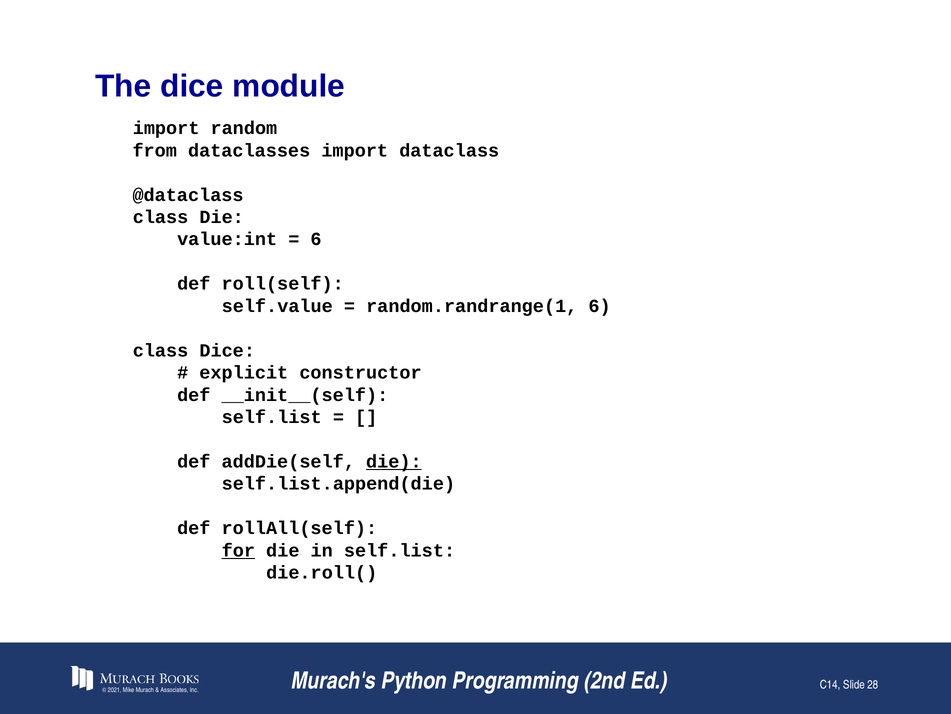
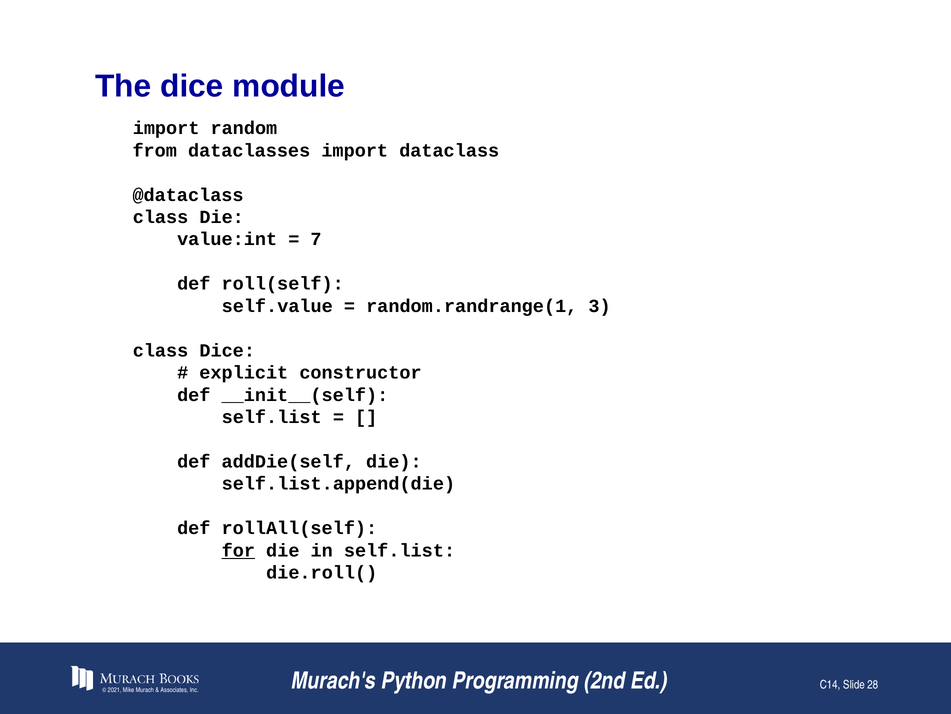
6: 6 -> 7 (316, 239)
random.randrange(1 6: 6 -> 3 (600, 306)
die underline: present -> none (394, 461)
